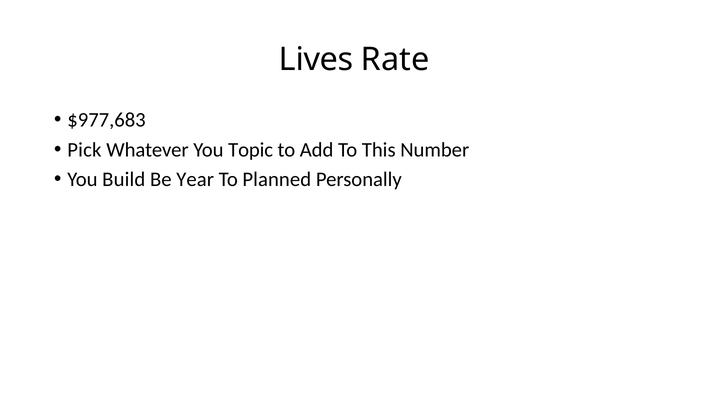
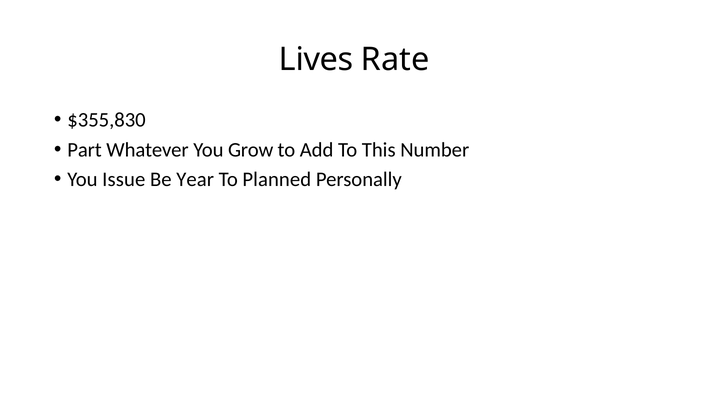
$977,683: $977,683 -> $355,830 (107, 120)
Pick: Pick -> Part (85, 150)
Topic: Topic -> Grow (251, 150)
Build: Build -> Issue (124, 179)
